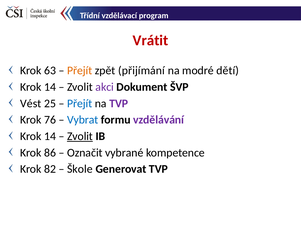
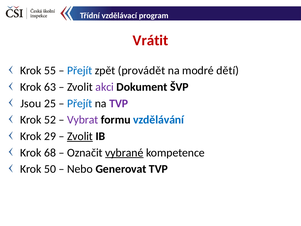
63: 63 -> 55 (50, 70)
Přejít colour: orange -> blue (80, 70)
přijímání: přijímání -> provádět (142, 70)
14: 14 -> 63 (50, 87)
Vést: Vést -> Jsou (31, 103)
76: 76 -> 52 (50, 120)
Vybrat colour: blue -> purple (83, 120)
vzdělávání colour: purple -> blue (159, 120)
14: 14 -> 29 (50, 136)
86: 86 -> 68 (50, 153)
vybrané underline: none -> present (124, 153)
82: 82 -> 50 (50, 169)
Škole: Škole -> Nebo (80, 169)
